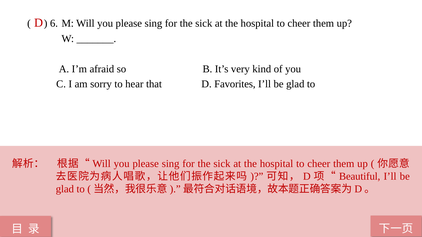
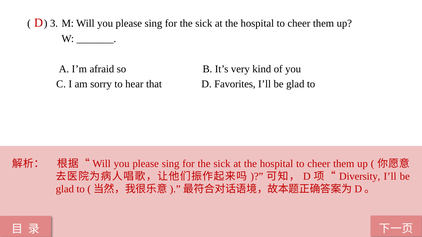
6: 6 -> 3 (54, 23)
Beautiful: Beautiful -> Diversity (360, 177)
